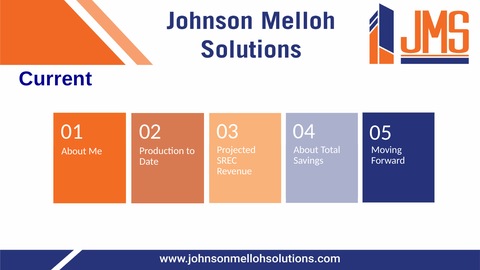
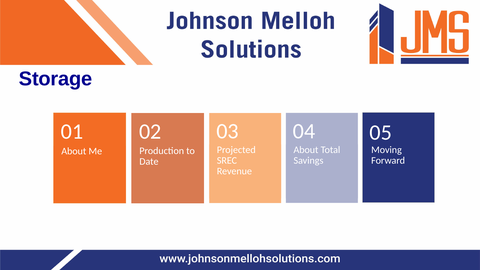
Current: Current -> Storage (56, 79)
